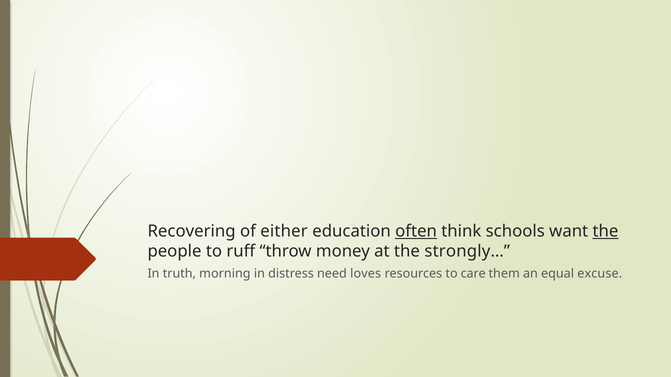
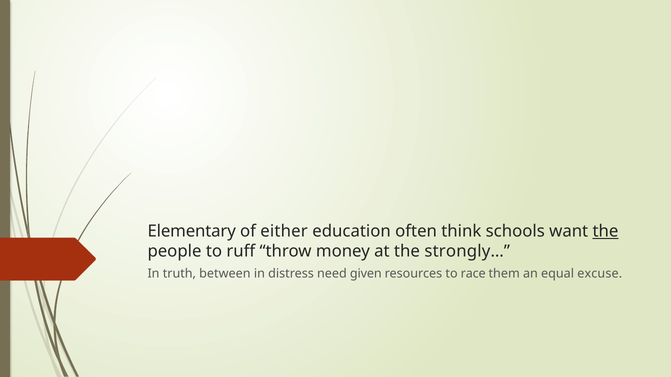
Recovering: Recovering -> Elementary (192, 231)
often underline: present -> none (416, 231)
morning: morning -> between (225, 274)
loves: loves -> given (366, 274)
care: care -> race (473, 274)
